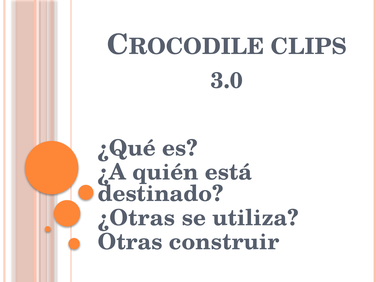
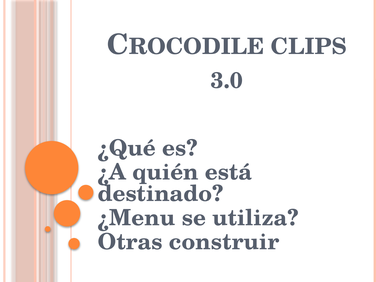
¿Otras: ¿Otras -> ¿Menu (136, 218)
